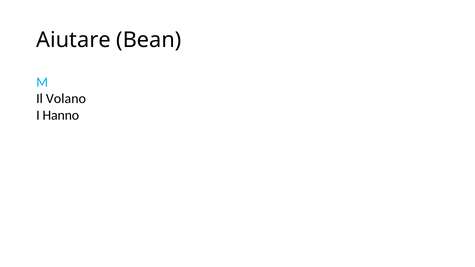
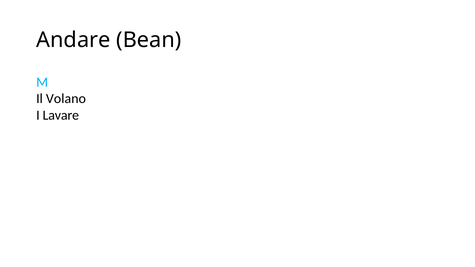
Aiutare: Aiutare -> Andare (73, 40)
Hanno: Hanno -> Lavare (61, 115)
